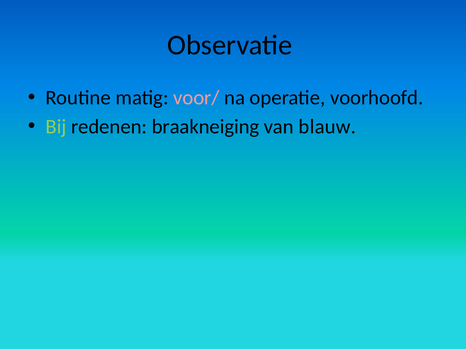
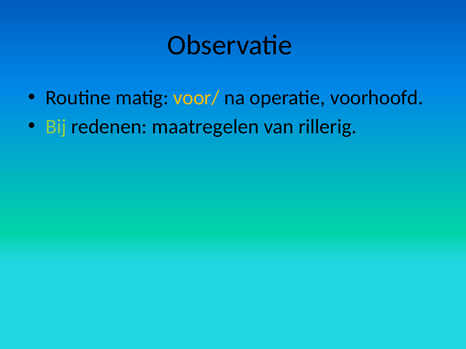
voor/ colour: pink -> yellow (196, 98)
braakneiging: braakneiging -> maatregelen (205, 127)
blauw: blauw -> rillerig (328, 127)
